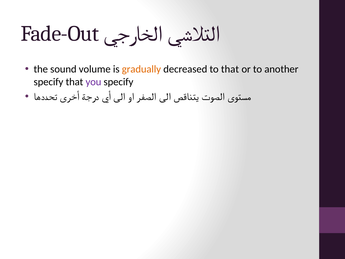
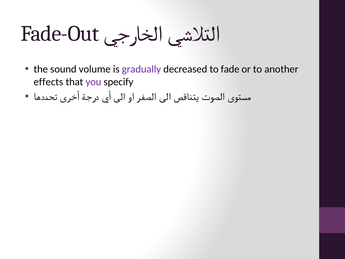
gradually colour: orange -> purple (141, 69)
to that: that -> fade (230, 69)
specify: specify -> effects (48, 82)
